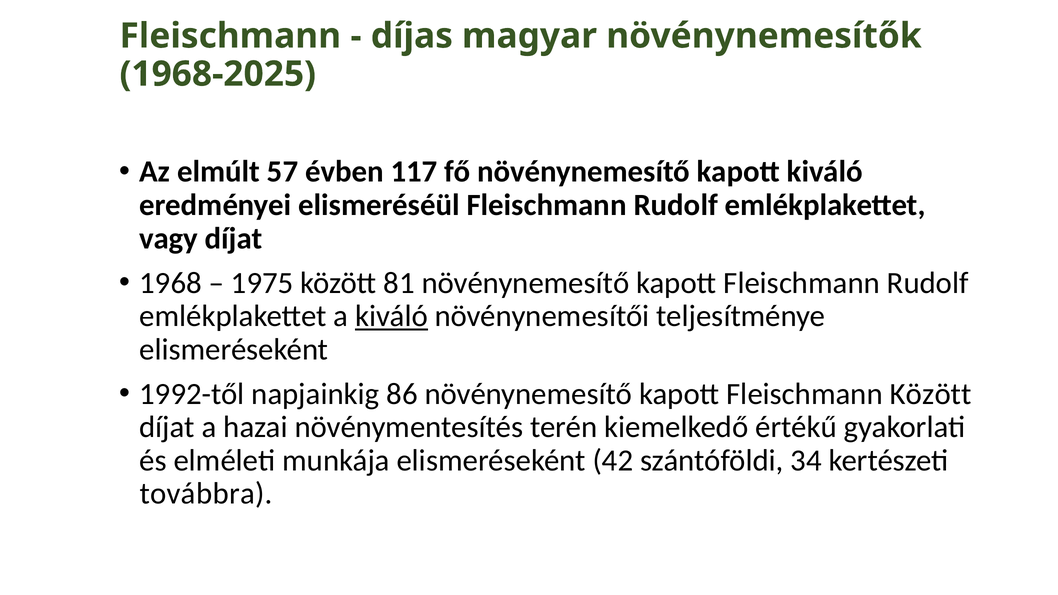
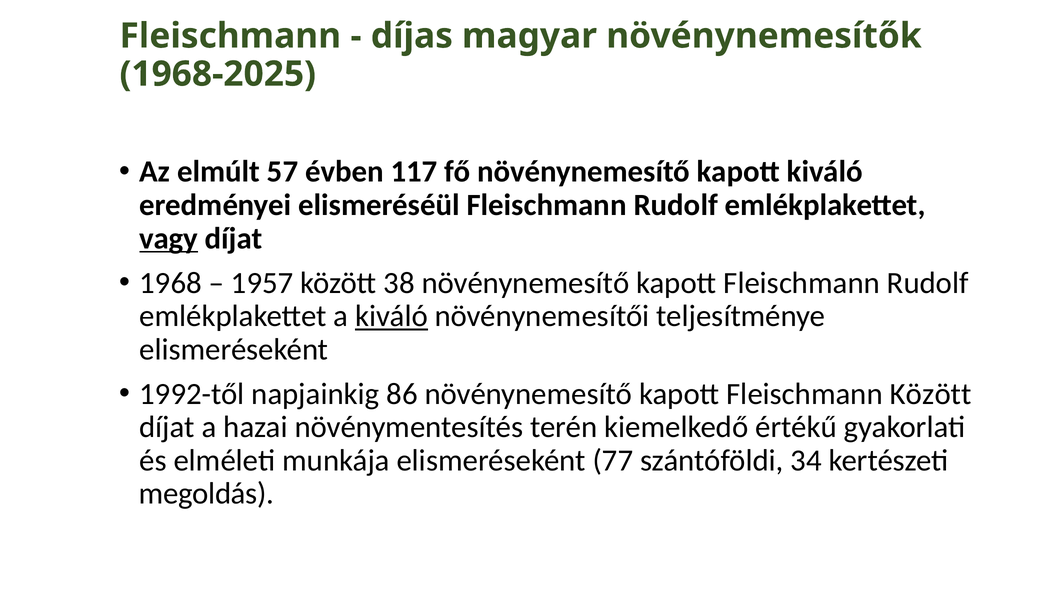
vagy underline: none -> present (169, 239)
1975: 1975 -> 1957 (262, 283)
81: 81 -> 38 (399, 283)
42: 42 -> 77 (613, 461)
továbbra: továbbra -> megoldás (206, 494)
